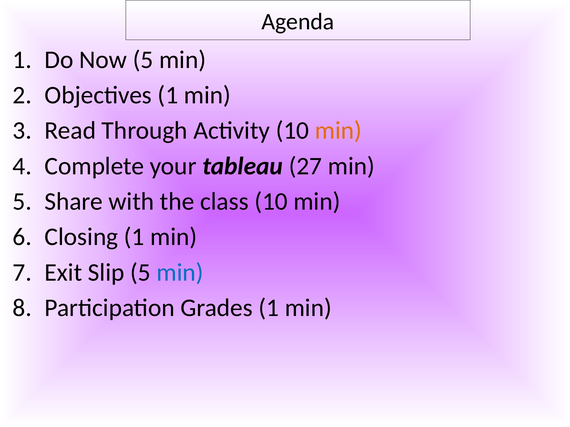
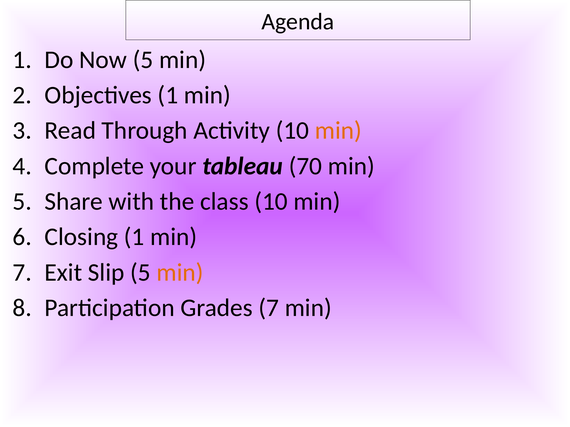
27: 27 -> 70 (305, 166)
min colour: blue -> orange (180, 273)
Grades 1: 1 -> 7 (269, 308)
